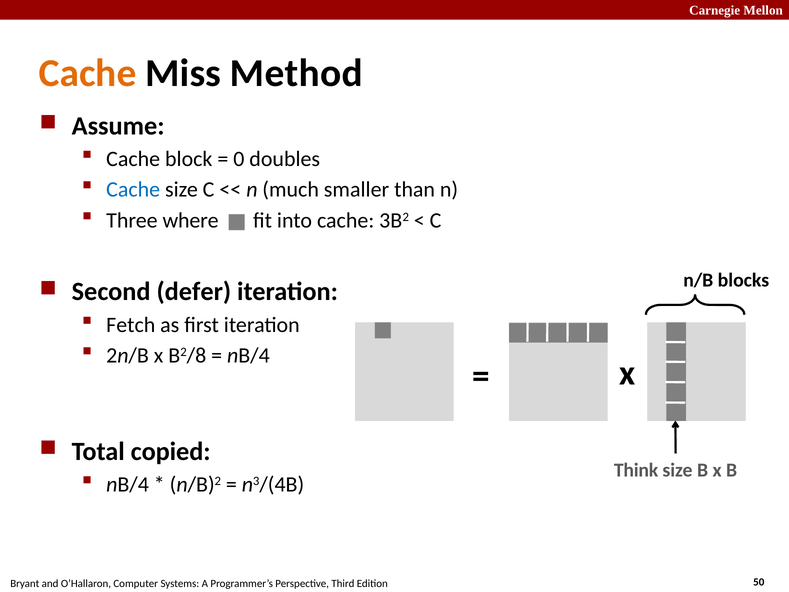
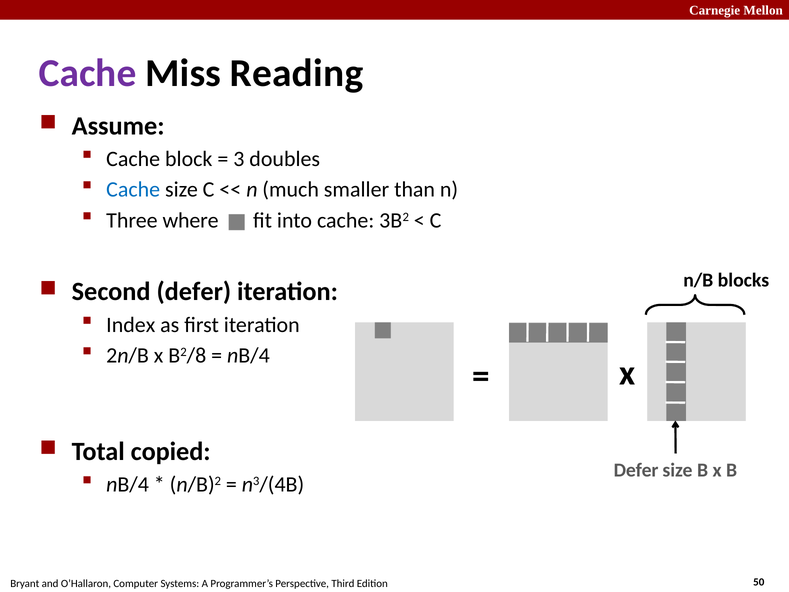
Cache colour: orange -> purple (88, 73)
Method: Method -> Reading (297, 73)
0: 0 -> 3 (239, 159)
Fetch: Fetch -> Index (131, 325)
Think: Think -> Defer (636, 470)
